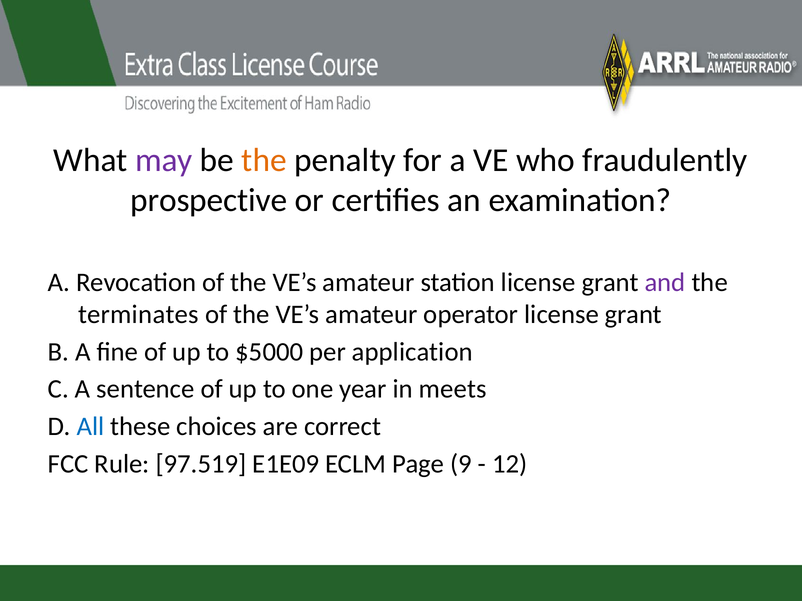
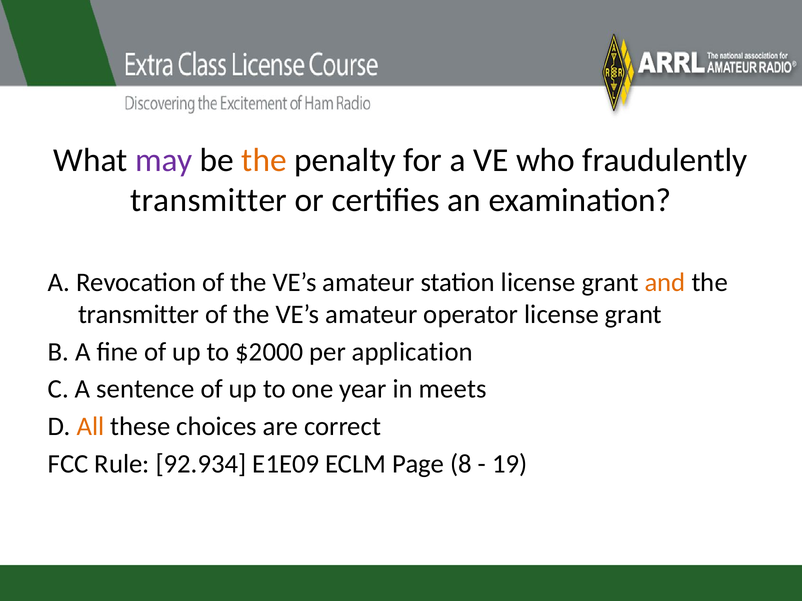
prospective: prospective -> transmitter (209, 200)
and colour: purple -> orange (665, 283)
terminates: terminates -> transmitter (139, 315)
$5000: $5000 -> $2000 (269, 352)
All colour: blue -> orange (90, 427)
97.519: 97.519 -> 92.934 (201, 464)
9: 9 -> 8 (461, 464)
12: 12 -> 19 (510, 464)
